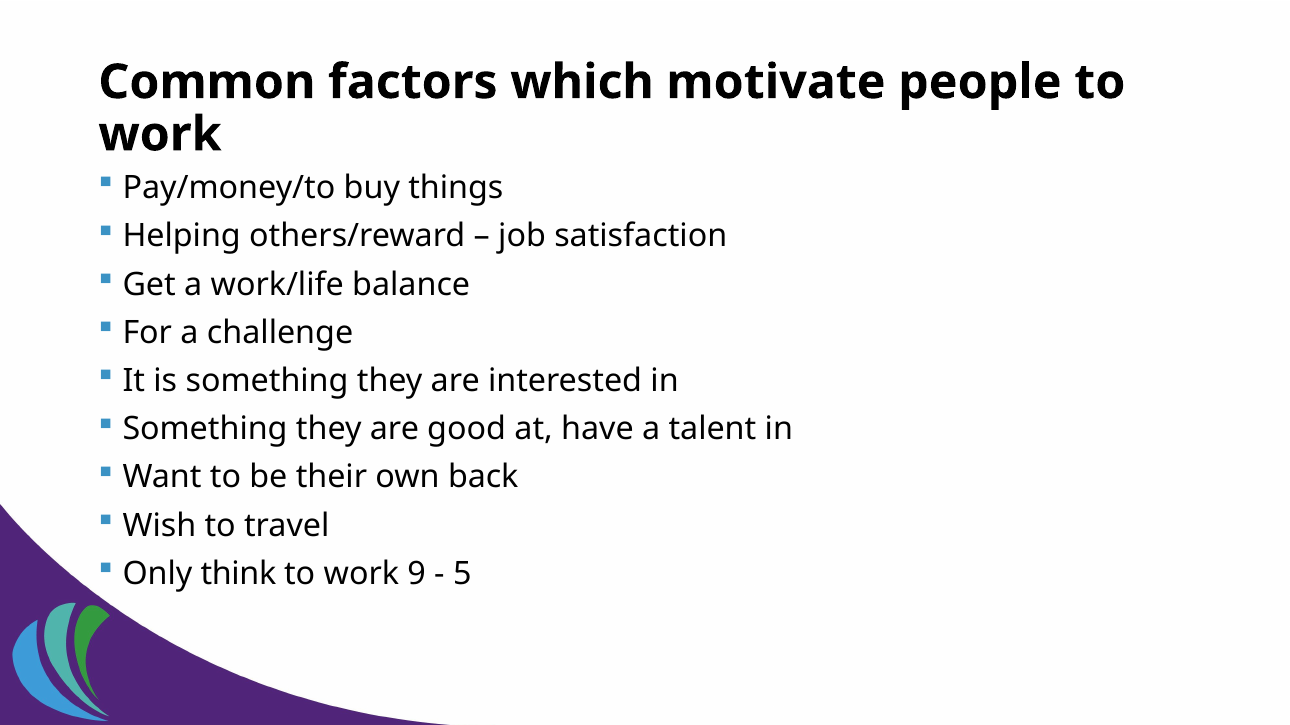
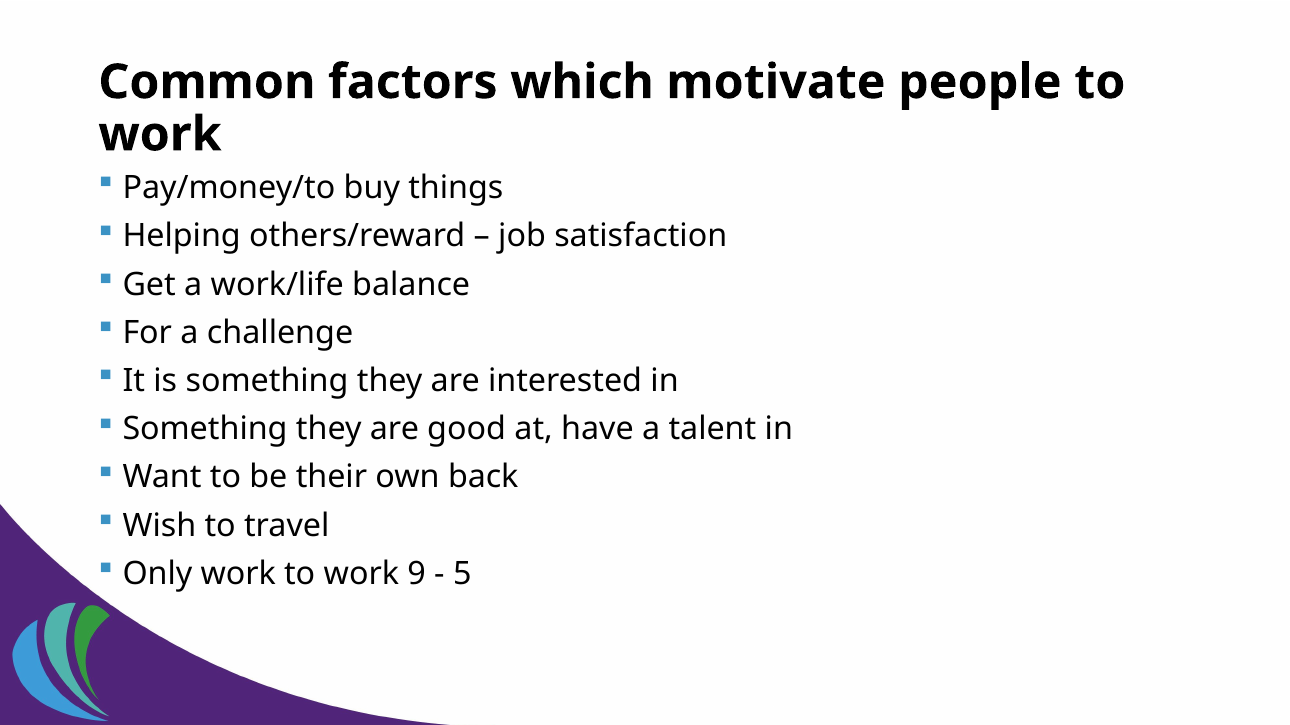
Only think: think -> work (238, 574)
